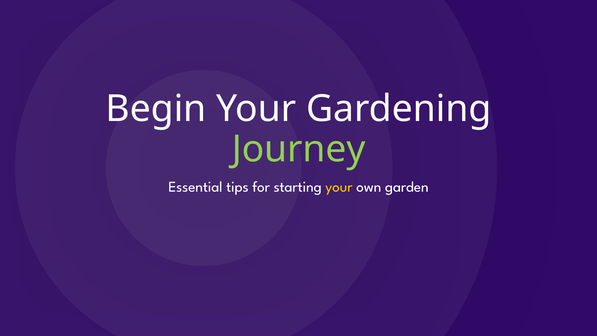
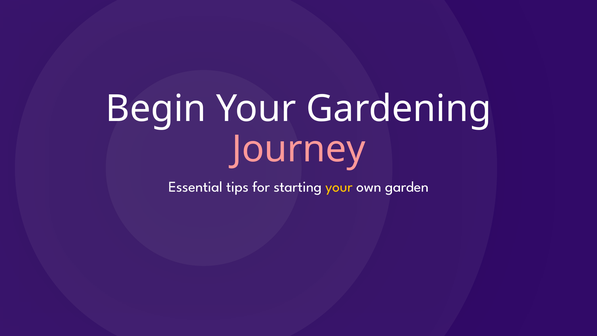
Journey colour: light green -> pink (299, 149)
